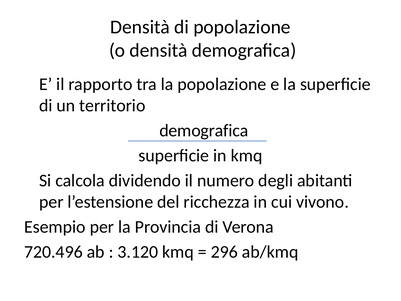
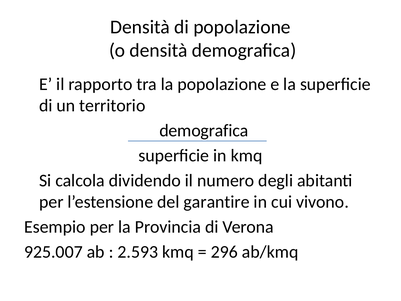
ricchezza: ricchezza -> garantire (217, 202)
720.496: 720.496 -> 925.007 (53, 252)
3.120: 3.120 -> 2.593 (138, 252)
